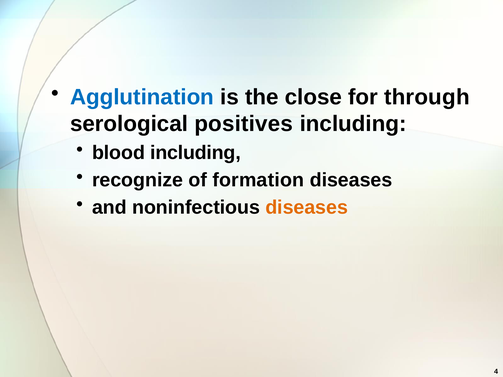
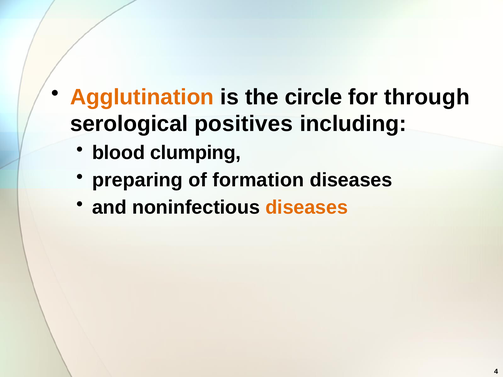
Agglutination colour: blue -> orange (142, 97)
close: close -> circle (313, 97)
blood including: including -> clumping (196, 153)
recognize: recognize -> preparing (137, 180)
